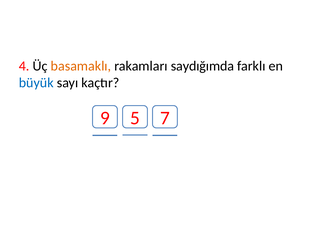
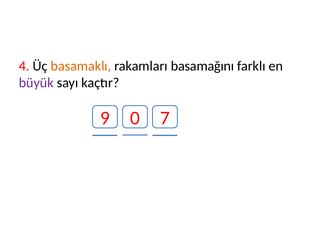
saydığımda: saydığımda -> basamağını (202, 66)
büyük colour: blue -> purple (36, 83)
5: 5 -> 0 (135, 118)
